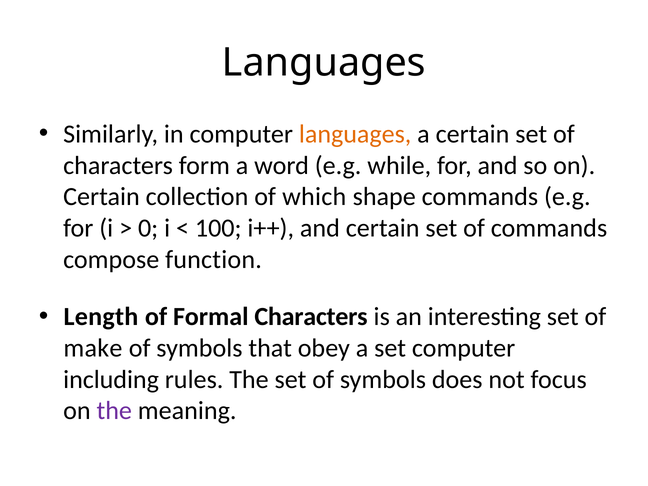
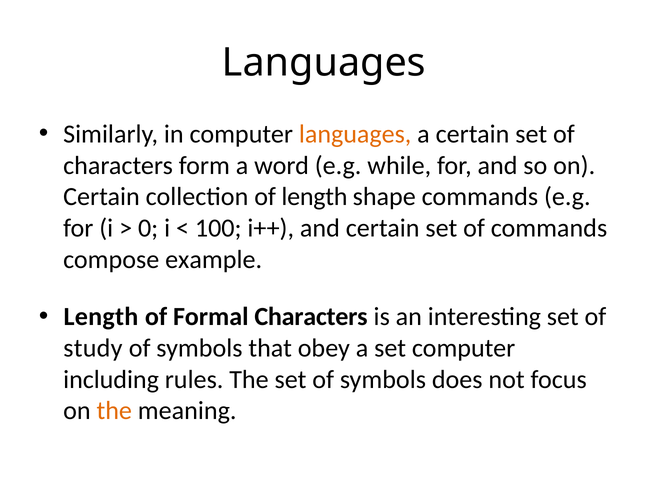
of which: which -> length (314, 197)
function: function -> example (214, 259)
make: make -> study (93, 348)
the colour: purple -> orange (114, 411)
